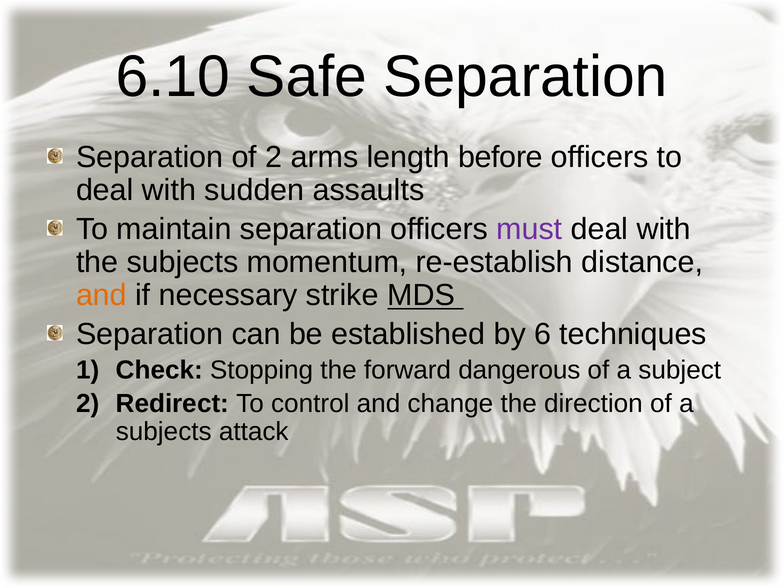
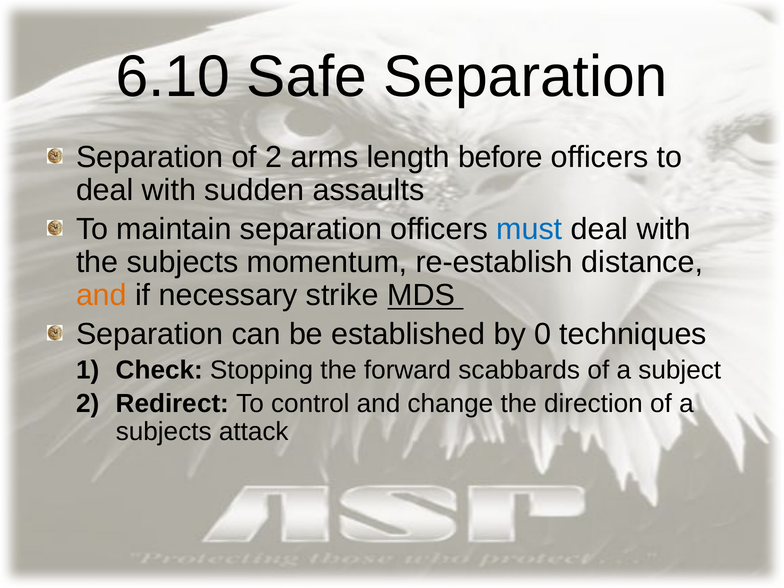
must colour: purple -> blue (529, 229)
6: 6 -> 0 (543, 334)
dangerous: dangerous -> scabbards (519, 370)
